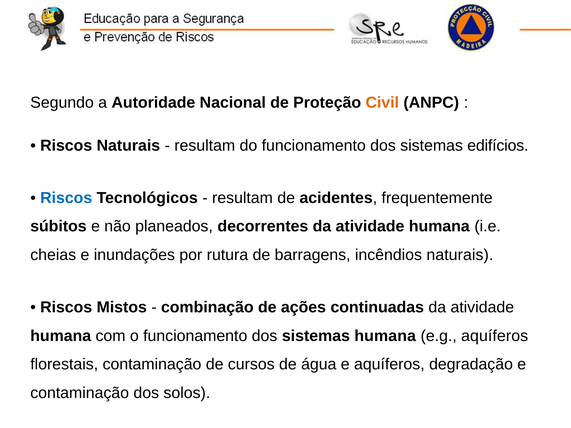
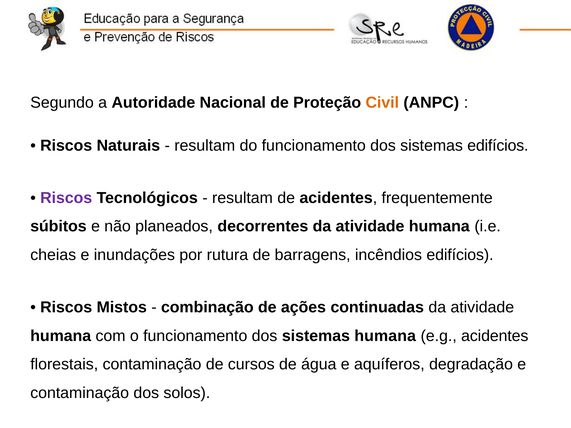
Riscos colour: blue -> purple (66, 198)
incêndios naturais: naturais -> edifícios (460, 255)
e.g aquíferos: aquíferos -> acidentes (495, 336)
